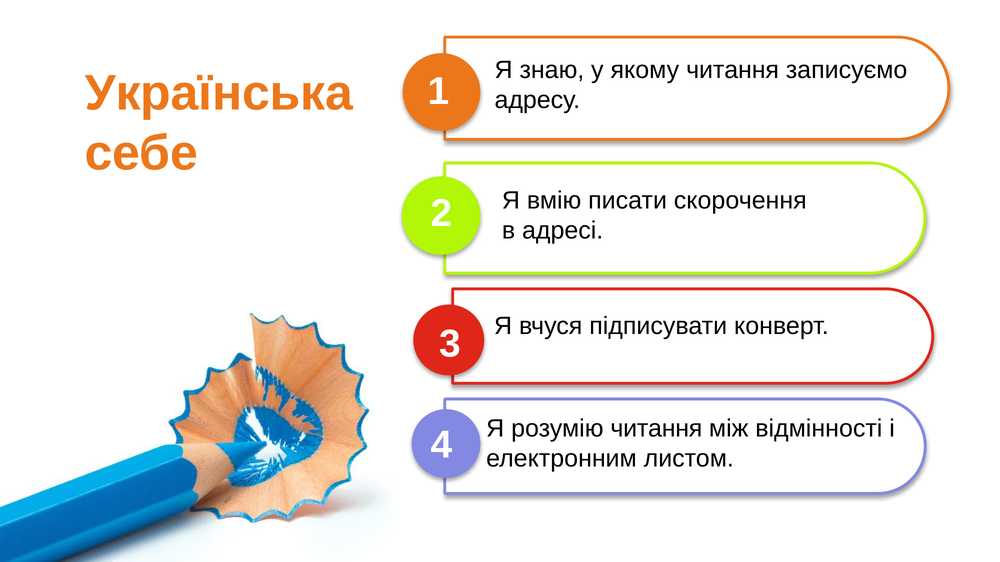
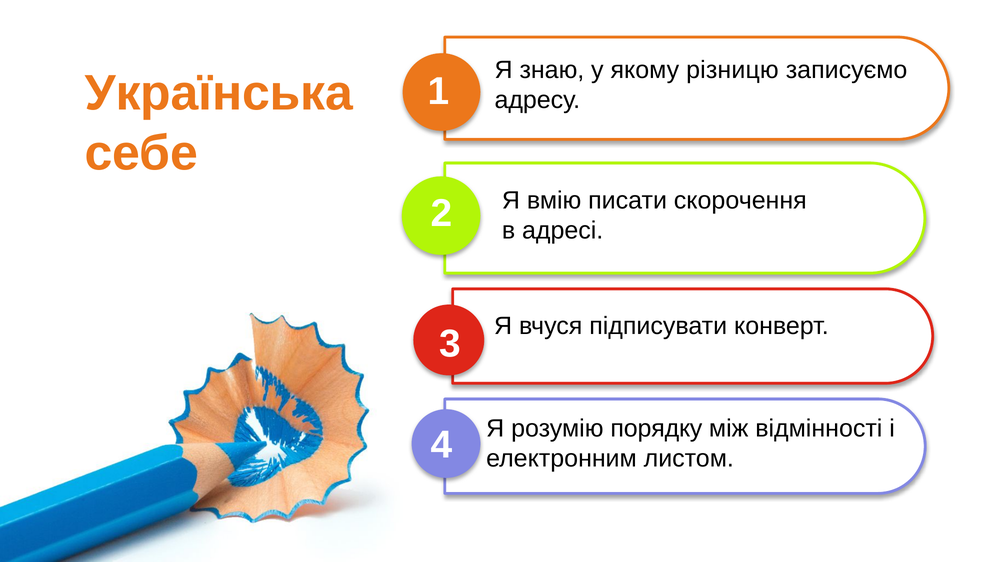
якому читання: читання -> різницю (732, 70)
розумію читання: читання -> порядку (656, 429)
